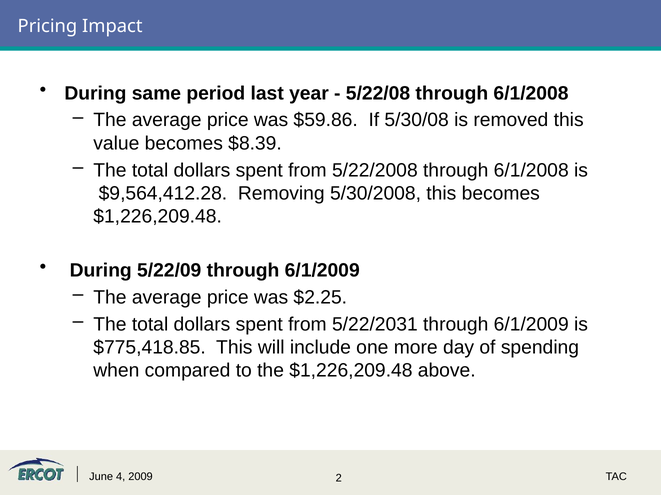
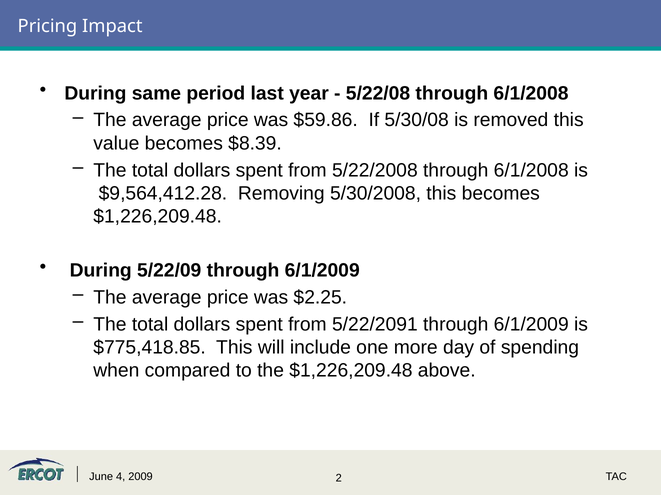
5/22/2031: 5/22/2031 -> 5/22/2091 (375, 325)
